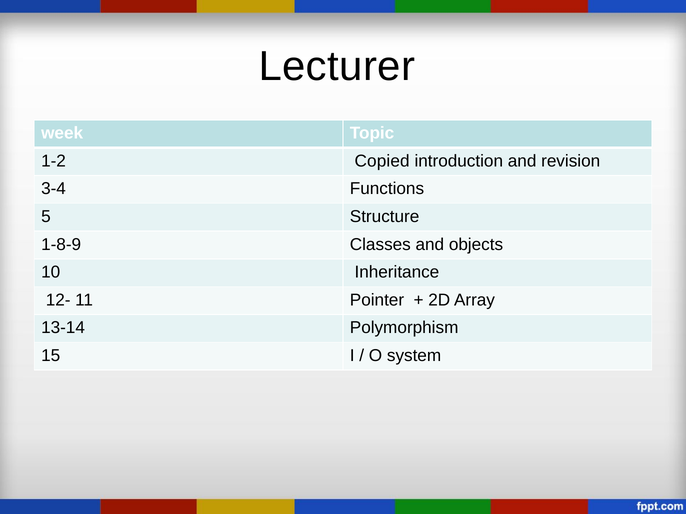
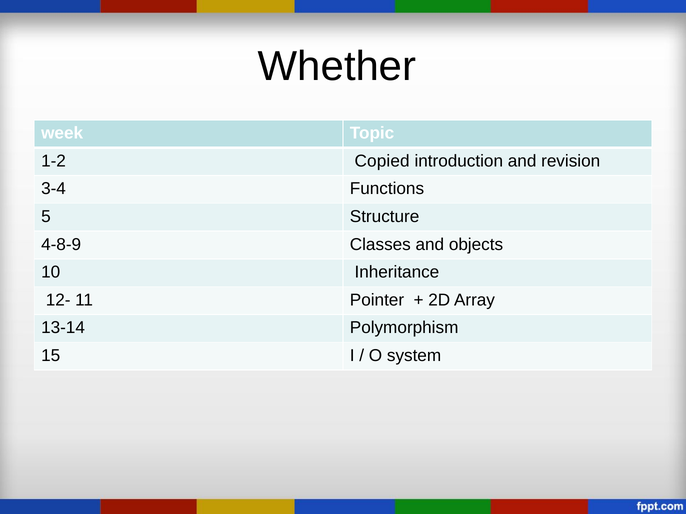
Lecturer: Lecturer -> Whether (337, 66)
1-8-9: 1-8-9 -> 4-8-9 (61, 245)
